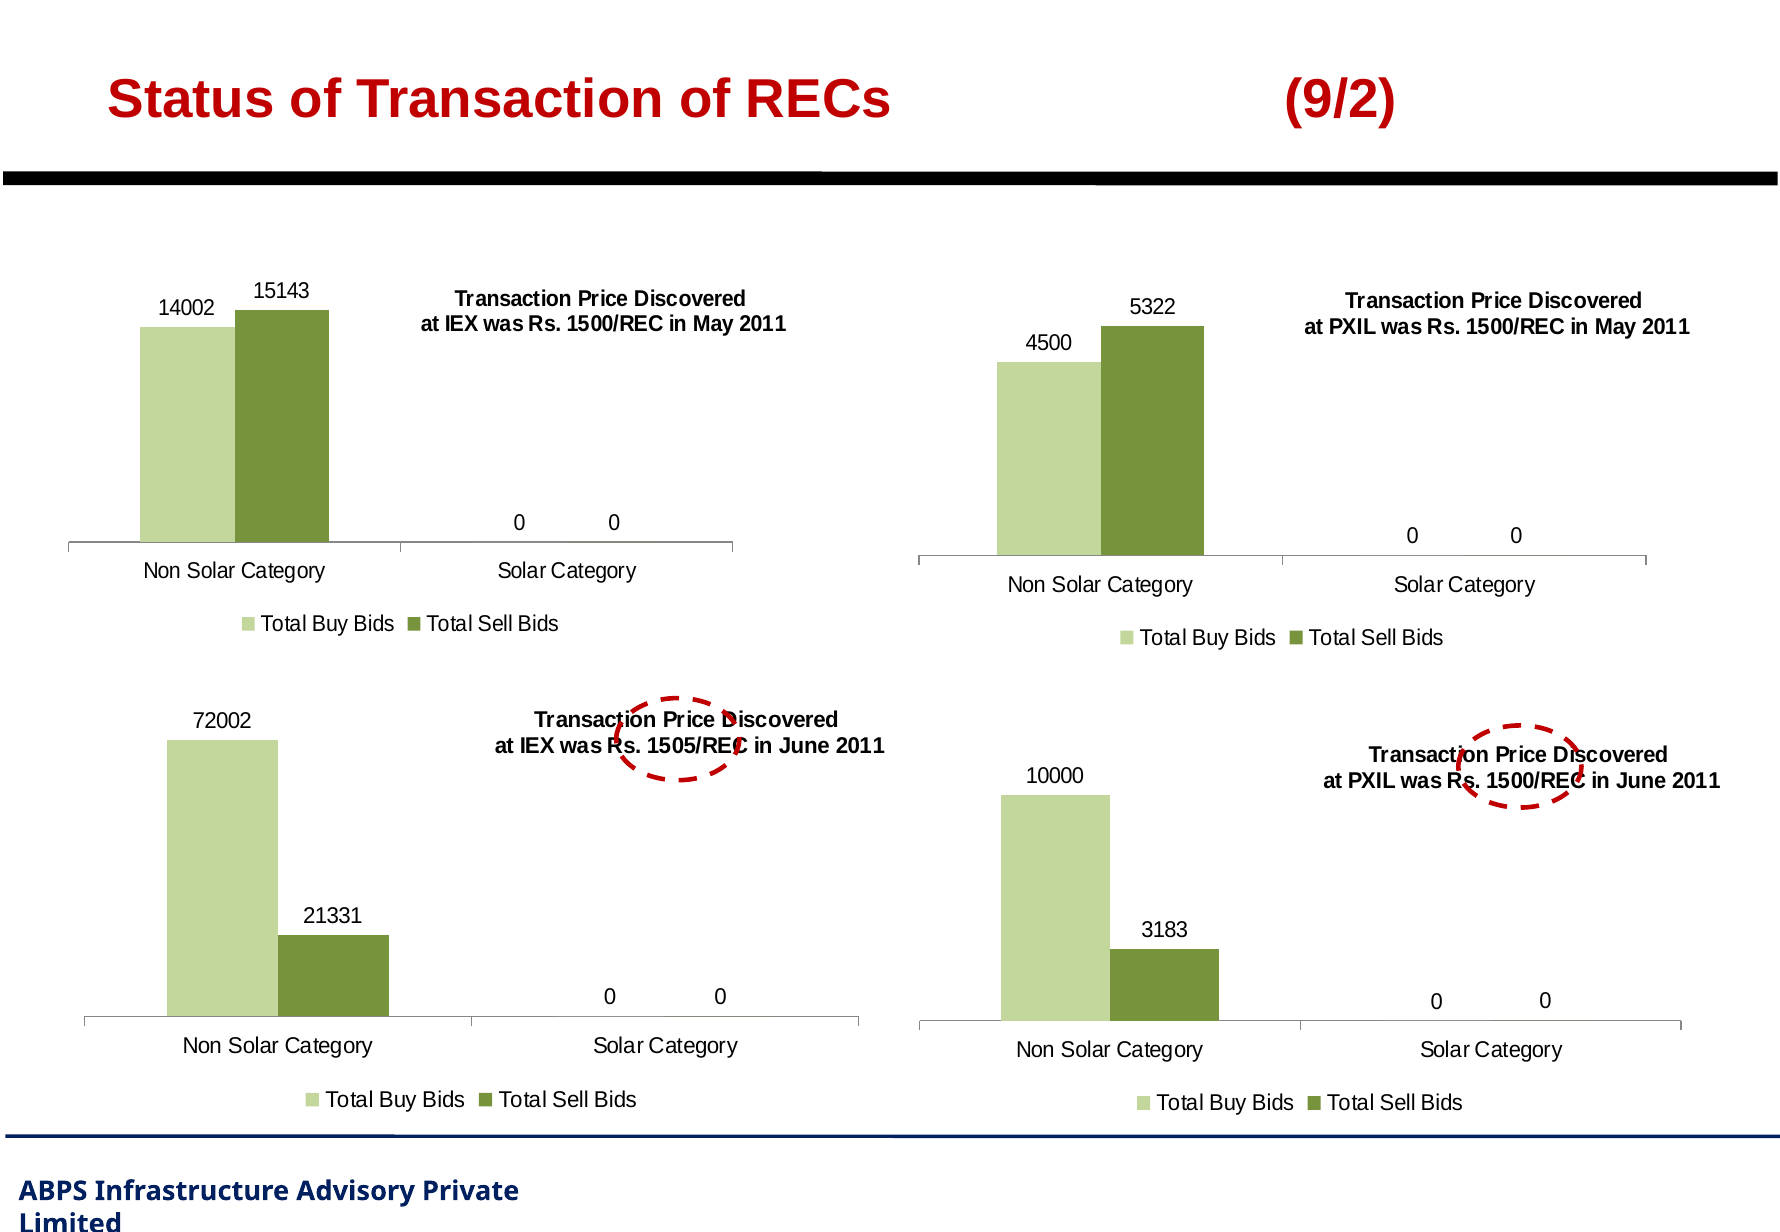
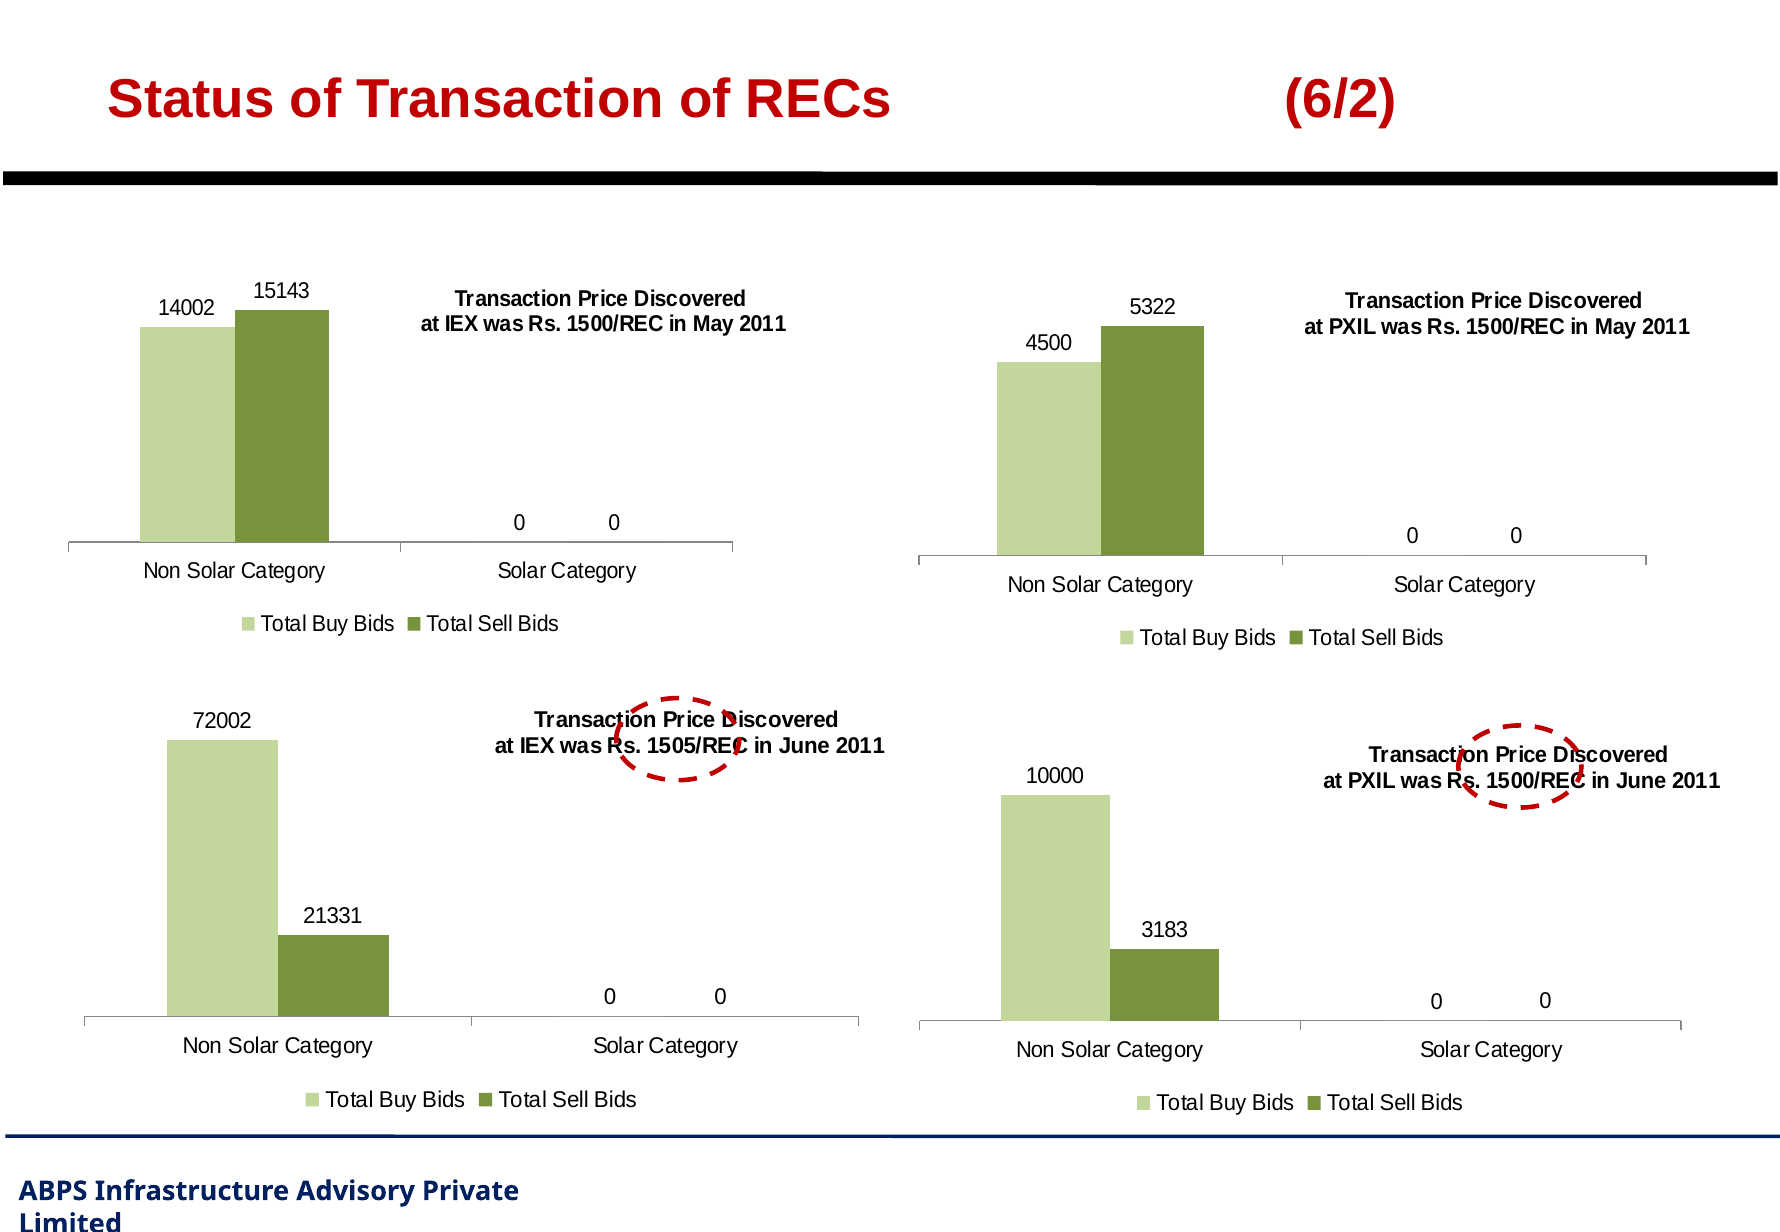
9/2: 9/2 -> 6/2 (1341, 100)
